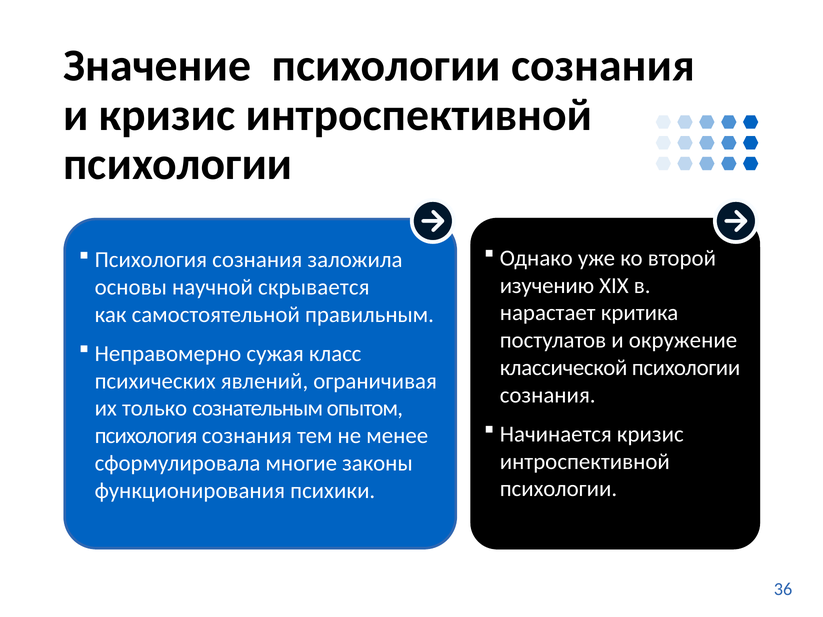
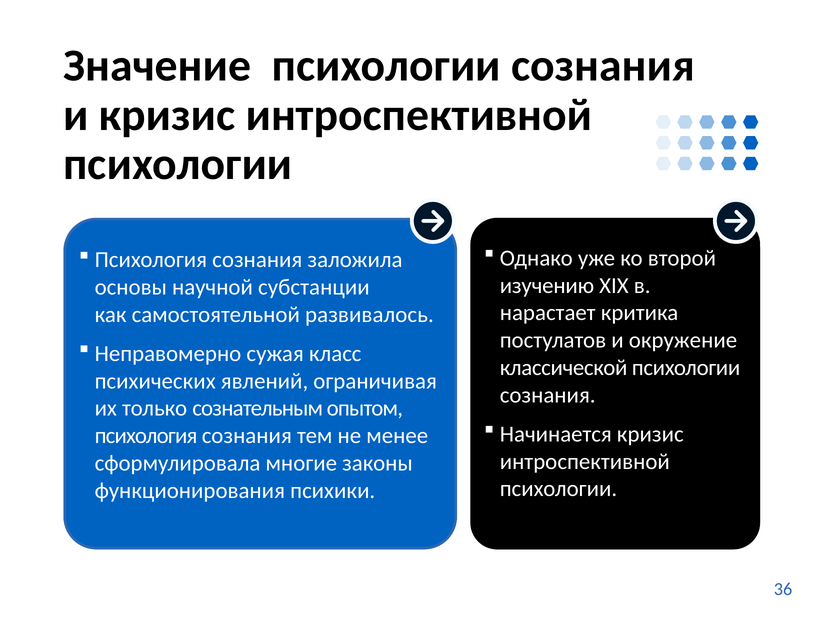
скрывается: скрывается -> субстанции (314, 287)
правильным: правильным -> развивалось (369, 315)
